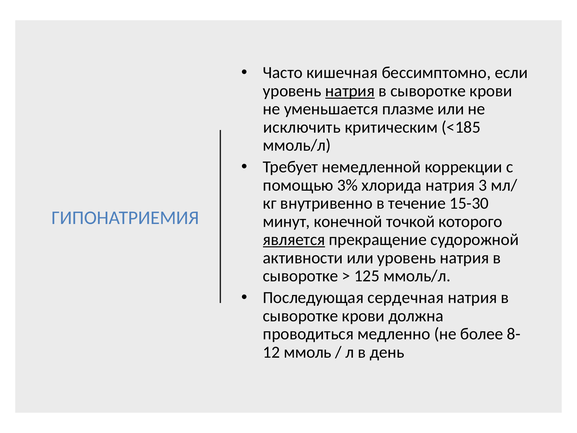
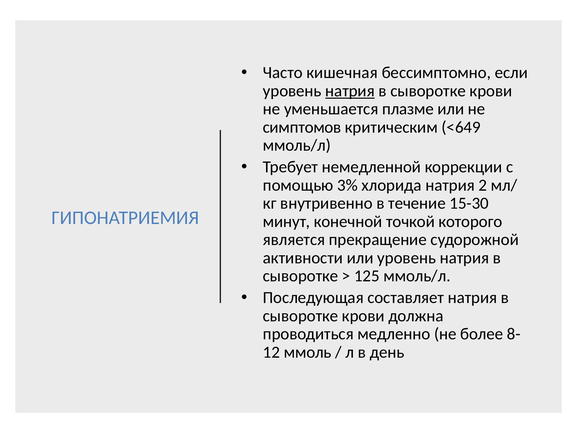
исключить: исключить -> симптомов (302, 127)
<185: <185 -> <649 (461, 127)
3: 3 -> 2 (483, 185)
является underline: present -> none (294, 240)
сердечная: сердечная -> составляет (406, 297)
